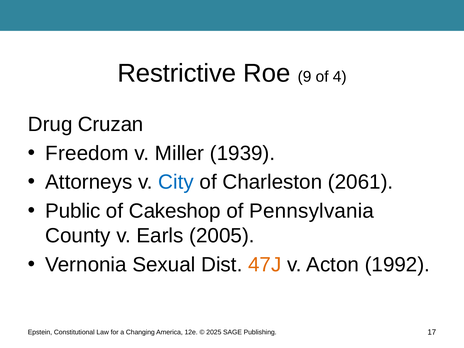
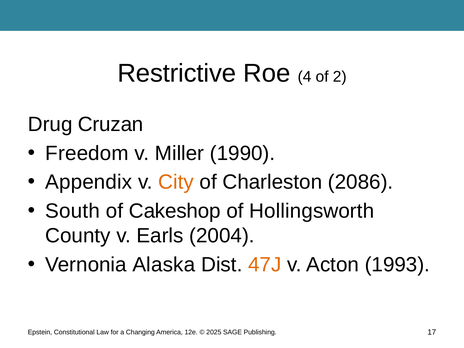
9: 9 -> 4 (305, 77)
4: 4 -> 2 (340, 77)
1939: 1939 -> 1990 (243, 153)
Attorneys: Attorneys -> Appendix (89, 182)
City colour: blue -> orange (176, 182)
2061: 2061 -> 2086 (361, 182)
Public: Public -> South (73, 211)
Pennsylvania: Pennsylvania -> Hollingsworth (312, 211)
2005: 2005 -> 2004 (222, 236)
Sexual: Sexual -> Alaska (164, 265)
1992: 1992 -> 1993 (397, 265)
